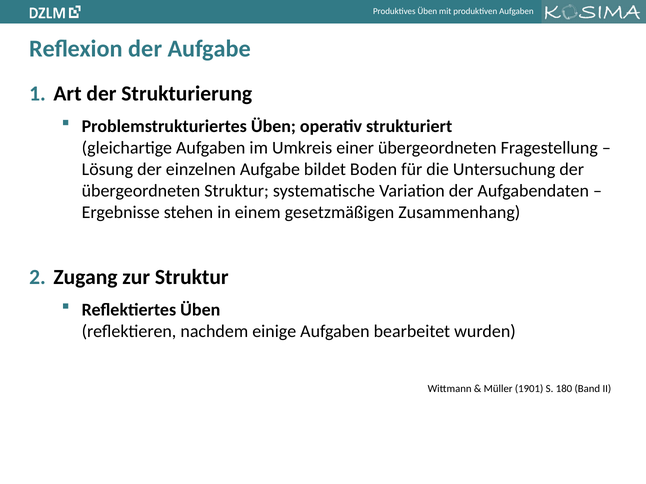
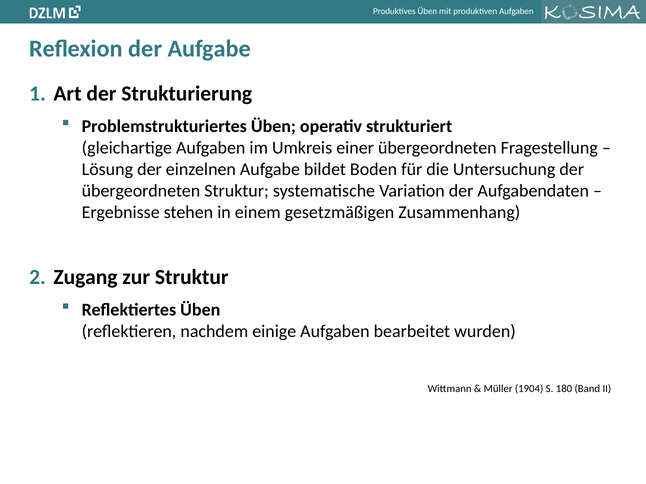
1901: 1901 -> 1904 (529, 389)
